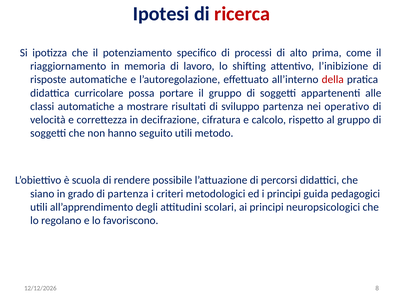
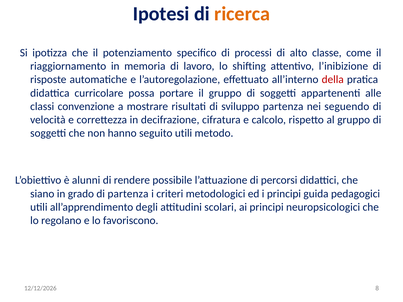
ricerca colour: red -> orange (242, 14)
prima: prima -> classe (327, 53)
classi automatiche: automatiche -> convenzione (86, 106)
operativo: operativo -> seguendo (347, 106)
scuola: scuola -> alunni (86, 180)
